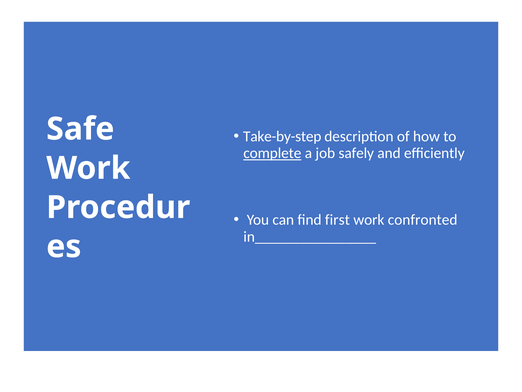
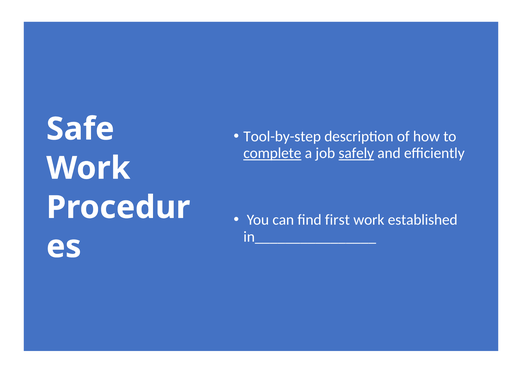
Take-by-step: Take-by-step -> Tool-by-step (282, 136)
safely underline: none -> present (356, 153)
confronted: confronted -> established (423, 220)
